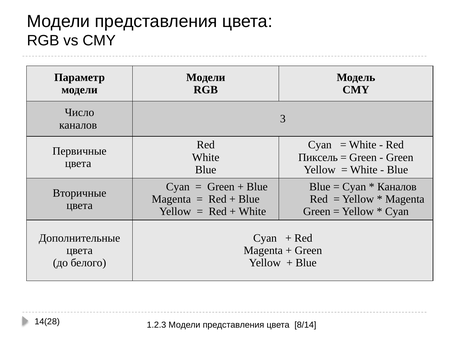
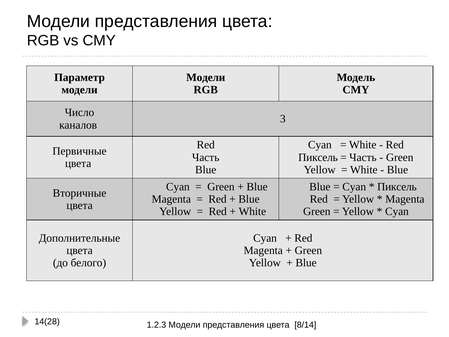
White: White -> Часть (206, 157)
Green: Green -> Часть (363, 157)
Каналов: Каналов -> Пиксель (397, 187)
